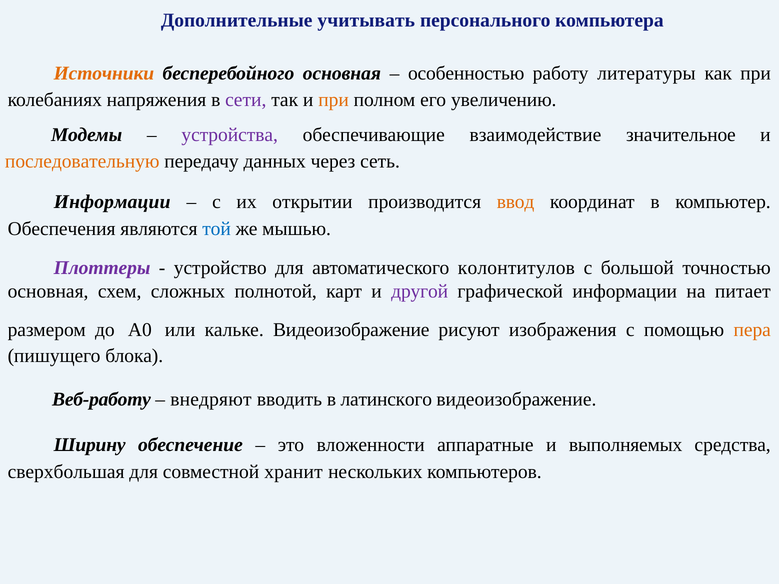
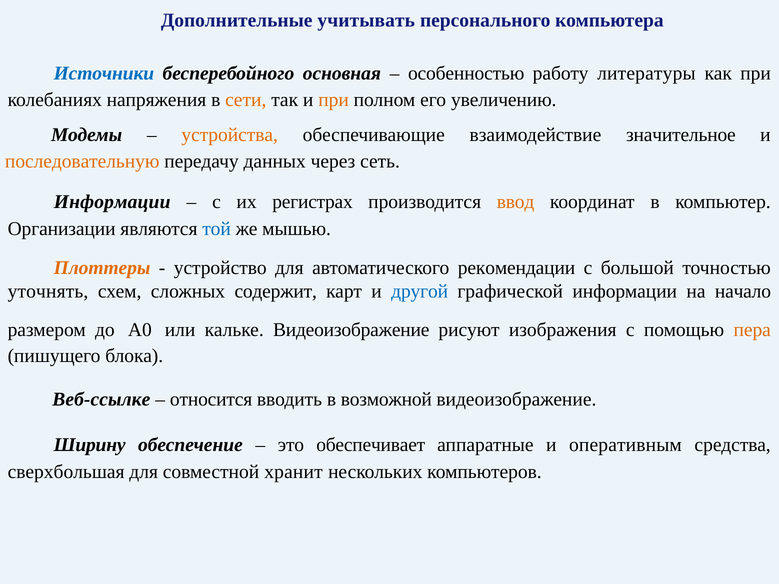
Источники colour: orange -> blue (104, 73)
сети colour: purple -> orange (246, 100)
устройства colour: purple -> orange (230, 135)
открытии: открытии -> регистрах (313, 202)
Обеспечения: Обеспечения -> Организации (62, 229)
Плоттеры colour: purple -> orange (102, 268)
колонтитулов: колонтитулов -> рекомендации (517, 268)
основная: основная -> уточнять (48, 291)
полнотой: полнотой -> содержит (276, 291)
другой colour: purple -> blue (420, 291)
питает: питает -> начало (743, 291)
Веб-работу: Веб-работу -> Веб-ссылке (101, 400)
внедряют: внедряют -> относится (211, 400)
латинского: латинского -> возможной (386, 400)
вложенности: вложенности -> обеспечивает (371, 445)
выполняемых: выполняемых -> оперативным (625, 445)
